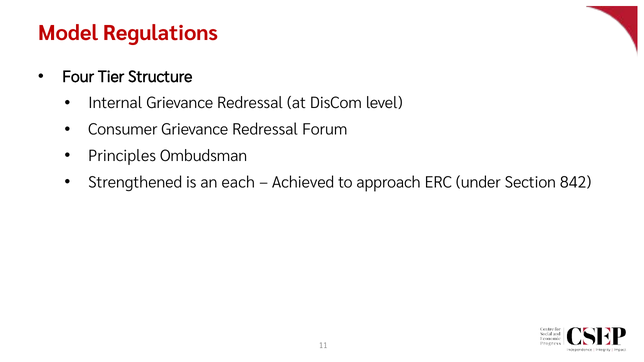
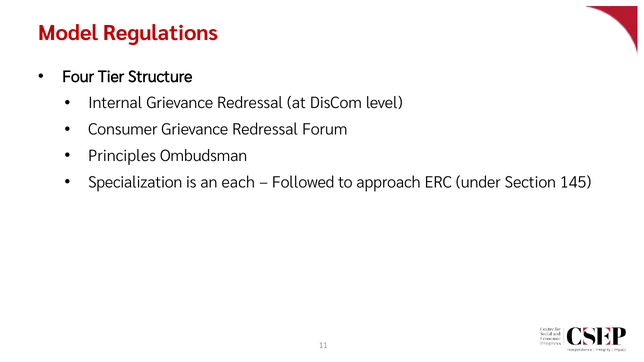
Strengthened: Strengthened -> Specialization (135, 183)
Achieved: Achieved -> Followed (303, 183)
842: 842 -> 145 (576, 183)
